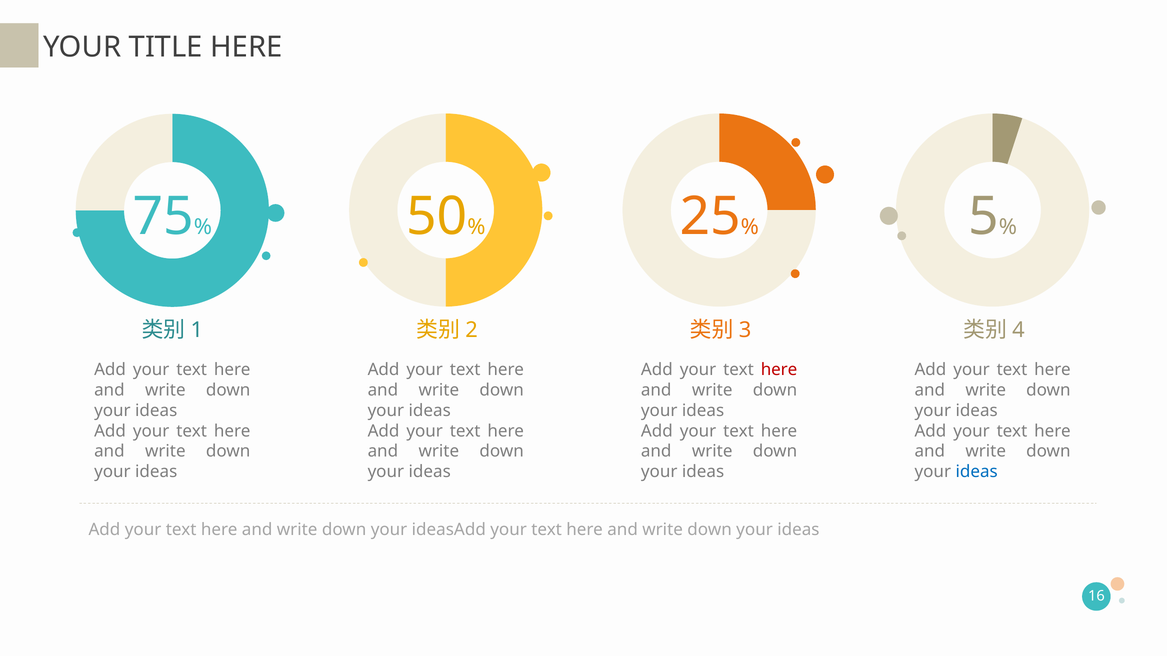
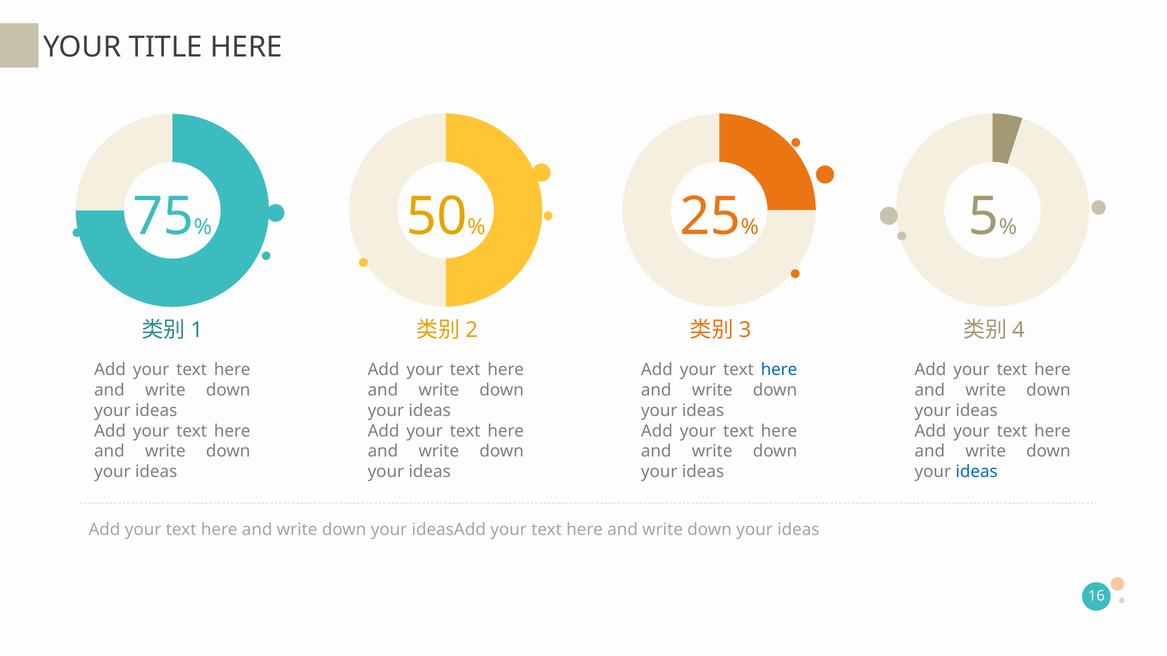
here colour: red -> blue (779, 370)
